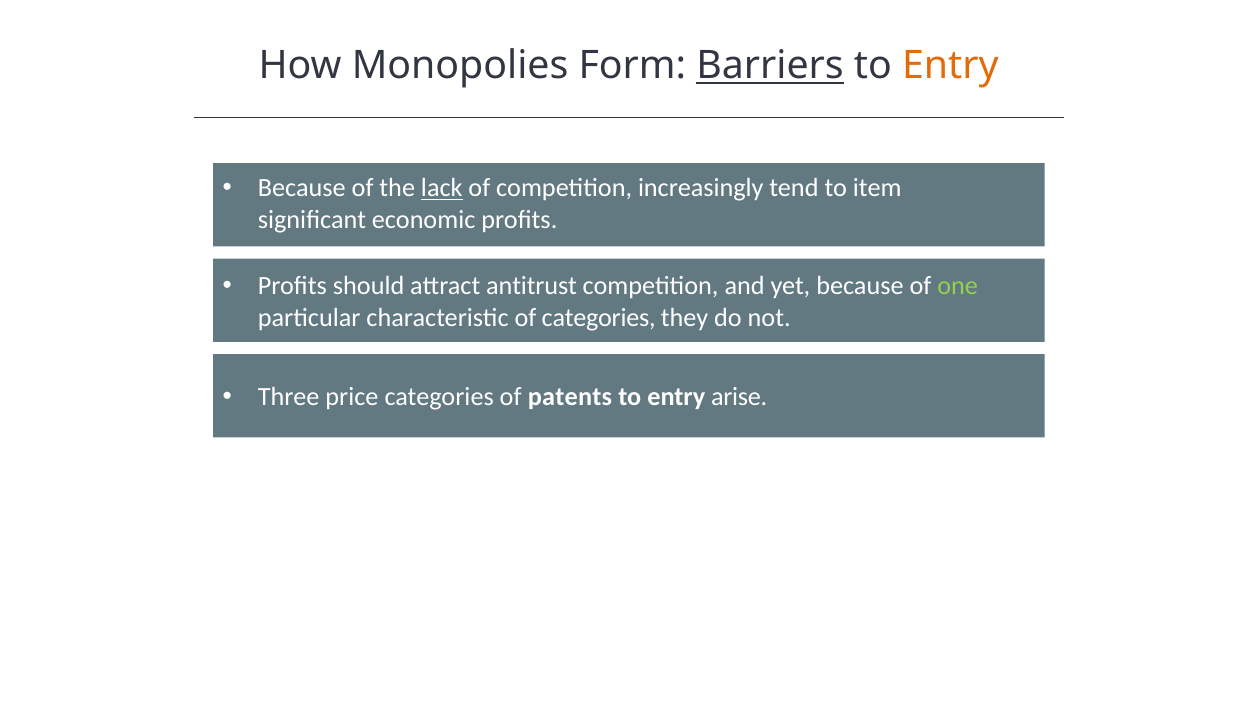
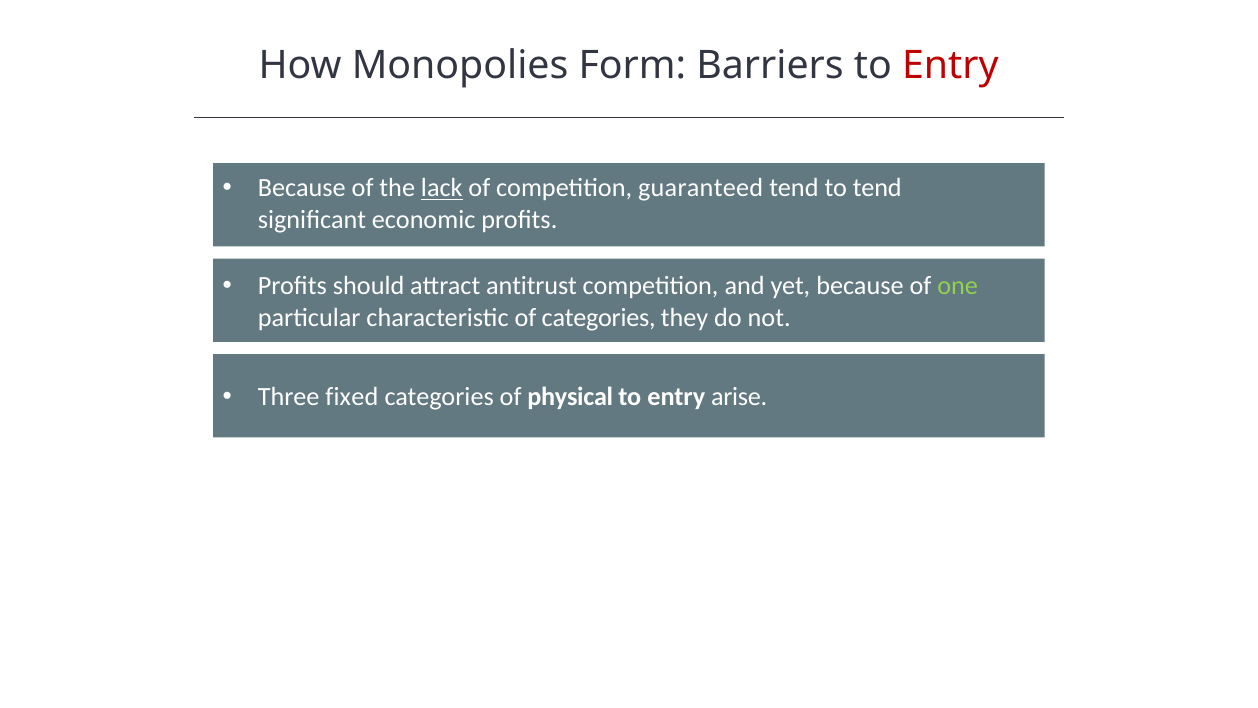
Barriers underline: present -> none (770, 66)
Entry colour: orange -> red (950, 66)
increasingly: increasingly -> guaranteed (701, 188)
to item: item -> tend (877, 188)
price: price -> fixed (352, 397)
patents: patents -> physical (570, 397)
